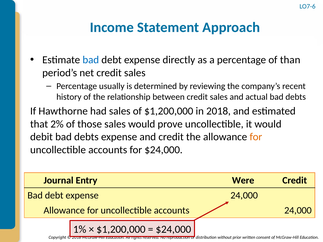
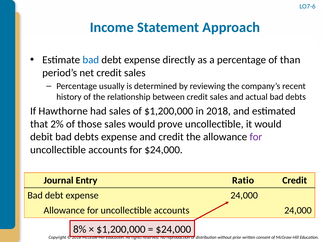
for colour: orange -> purple (256, 137)
Were: Were -> Ratio (243, 181)
1%: 1% -> 8% (80, 230)
